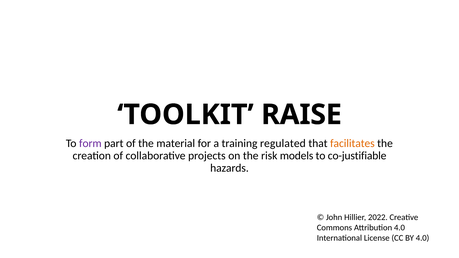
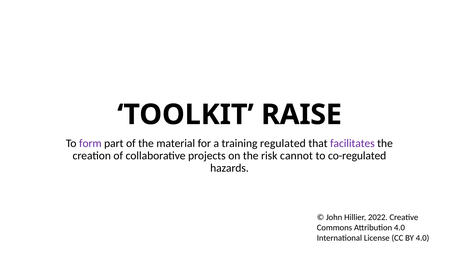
facilitates colour: orange -> purple (352, 143)
models: models -> cannot (296, 156)
co-justifiable: co-justifiable -> co-regulated (357, 156)
